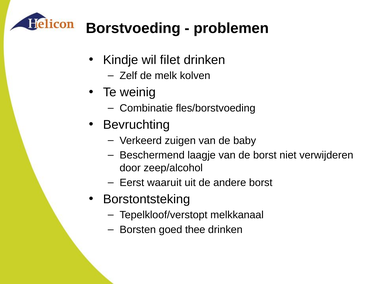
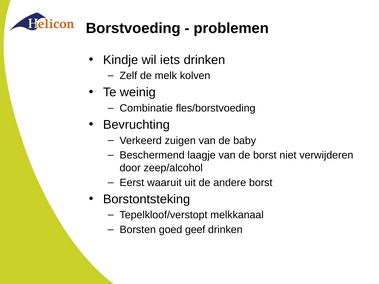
filet: filet -> iets (170, 60)
thee: thee -> geef (195, 230)
